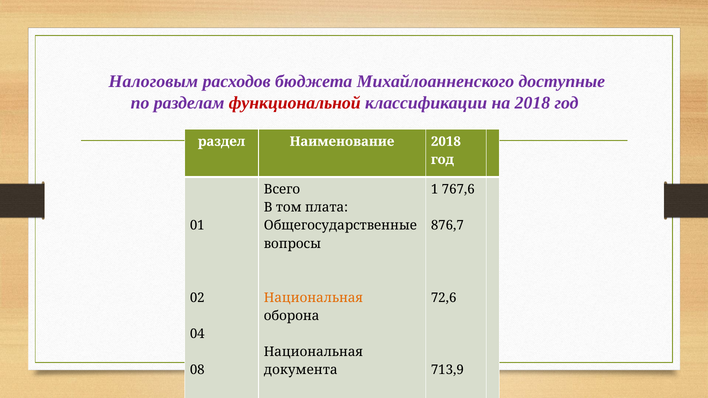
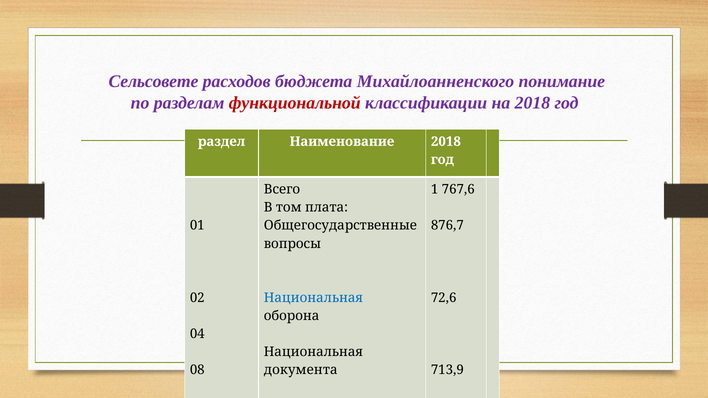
Налоговым: Налоговым -> Сельсовете (153, 81)
доступные: доступные -> понимание (562, 81)
Национальная colour: orange -> blue (313, 298)
